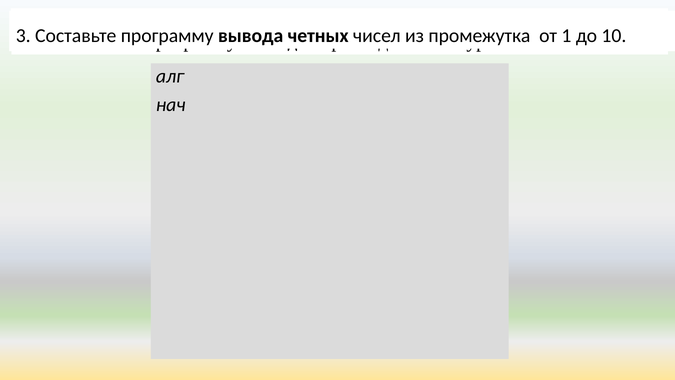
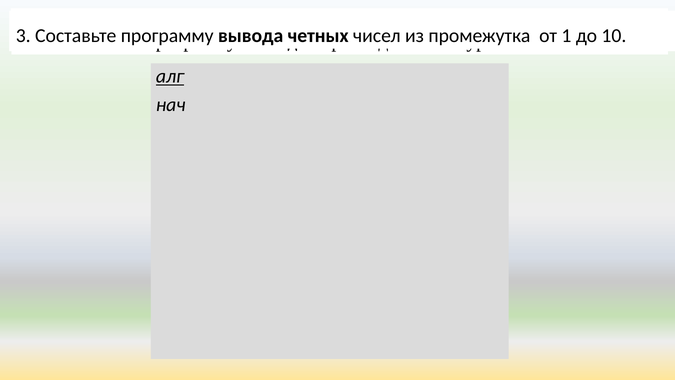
алг underline: none -> present (170, 76)
